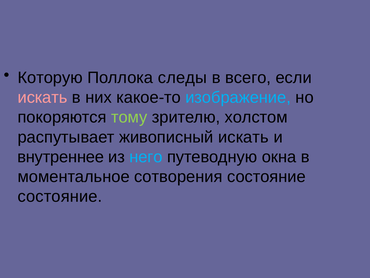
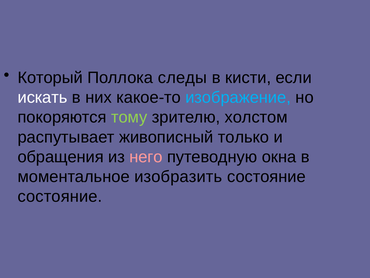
Которую: Которую -> Который (50, 78)
всего: всего -> кисти (248, 78)
искать colour: pink -> white (42, 97)
живописный искать: искать -> только (243, 137)
внутреннее: внутреннее -> обращения (61, 157)
него colour: light blue -> pink (146, 157)
сотворения: сотворения -> изобразить (178, 176)
